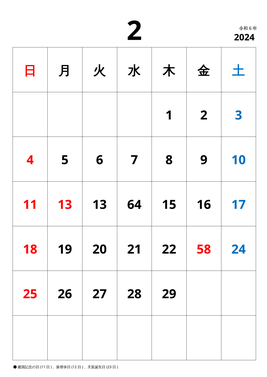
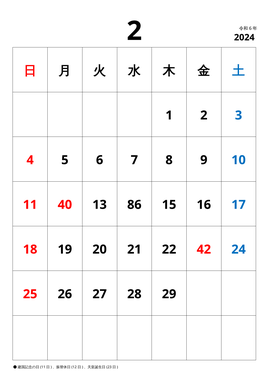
11 13: 13 -> 40 (65, 205)
64: 64 -> 86 (134, 205)
58: 58 -> 42 (204, 250)
